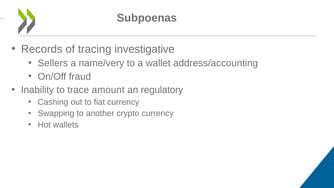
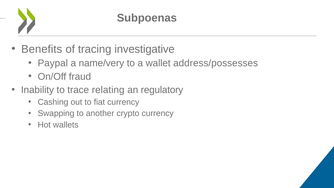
Records: Records -> Benefits (42, 49)
Sellers: Sellers -> Paypal (53, 63)
address/accounting: address/accounting -> address/possesses (216, 63)
amount: amount -> relating (108, 90)
